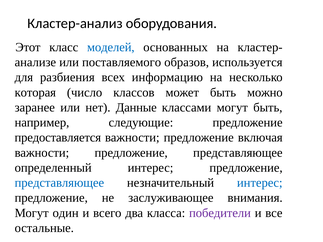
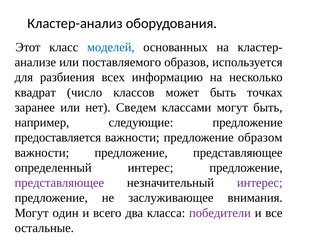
которая: которая -> квадрат (35, 92)
можно: можно -> точках (265, 92)
Данные: Данные -> Сведем (136, 108)
включая: включая -> образом (260, 138)
представляющее colour: blue -> purple (59, 183)
интерес colour: blue -> purple (260, 183)
